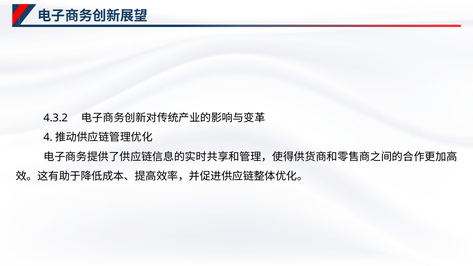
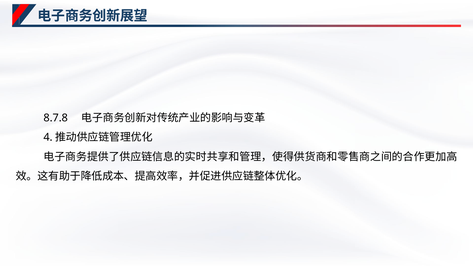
4.3.2: 4.3.2 -> 8.7.8 (56, 118)
